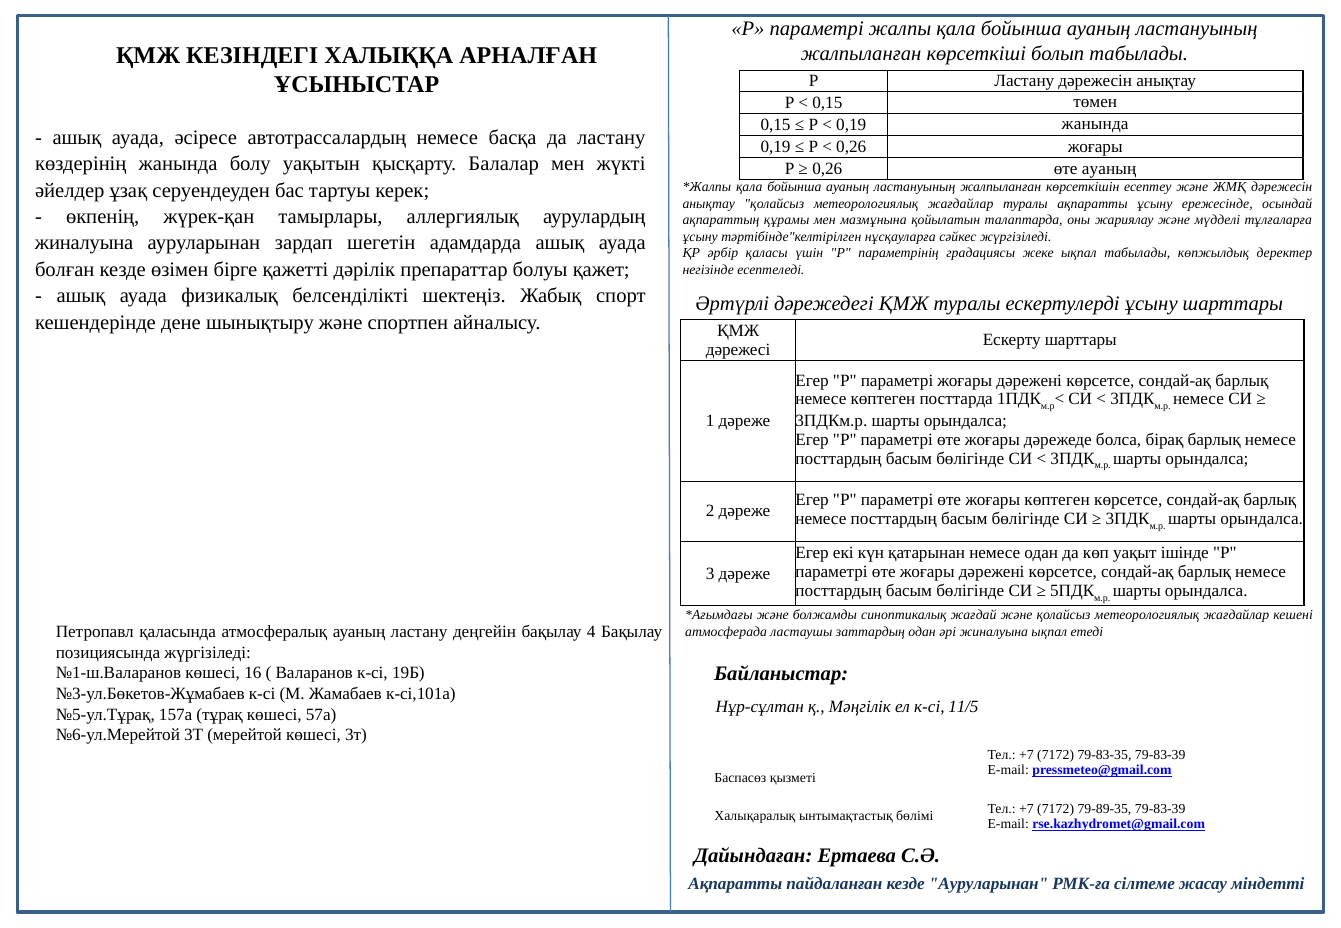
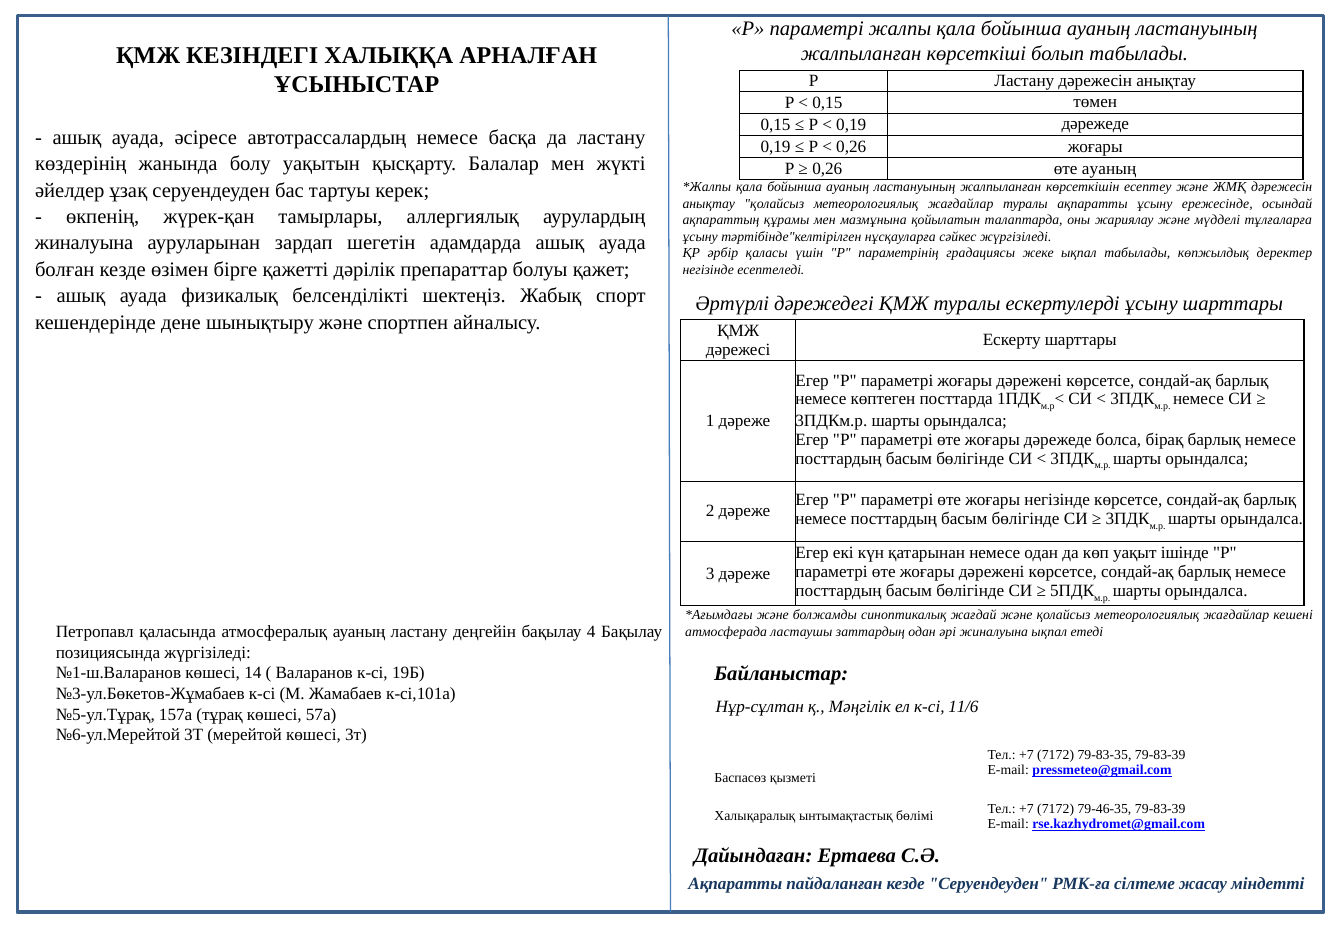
0,19 жанында: жанында -> дәрежеде (1095, 124)
жоғары көптеген: көптеген -> негізінде (1057, 500)
16: 16 -> 14 (253, 673)
11/5: 11/5 -> 11/6 (963, 707)
79-89-35: 79-89-35 -> 79-46-35 (1104, 809)
кезде Ауруларынан: Ауруларынан -> Серуендеуден (989, 884)
